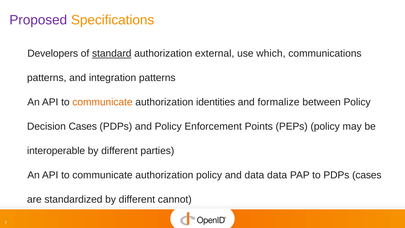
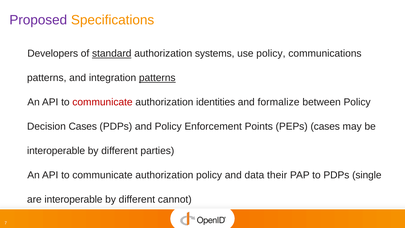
external: external -> systems (215, 54)
use which: which -> policy (271, 54)
patterns underline: none -> present (157, 78)
communicate colour: orange -> red (102, 102)
PEPs policy: policy -> cases (325, 126)
data data: data -> their (277, 175)
PDPs cases: cases -> single (367, 175)
are standardized: standardized -> interoperable (73, 199)
